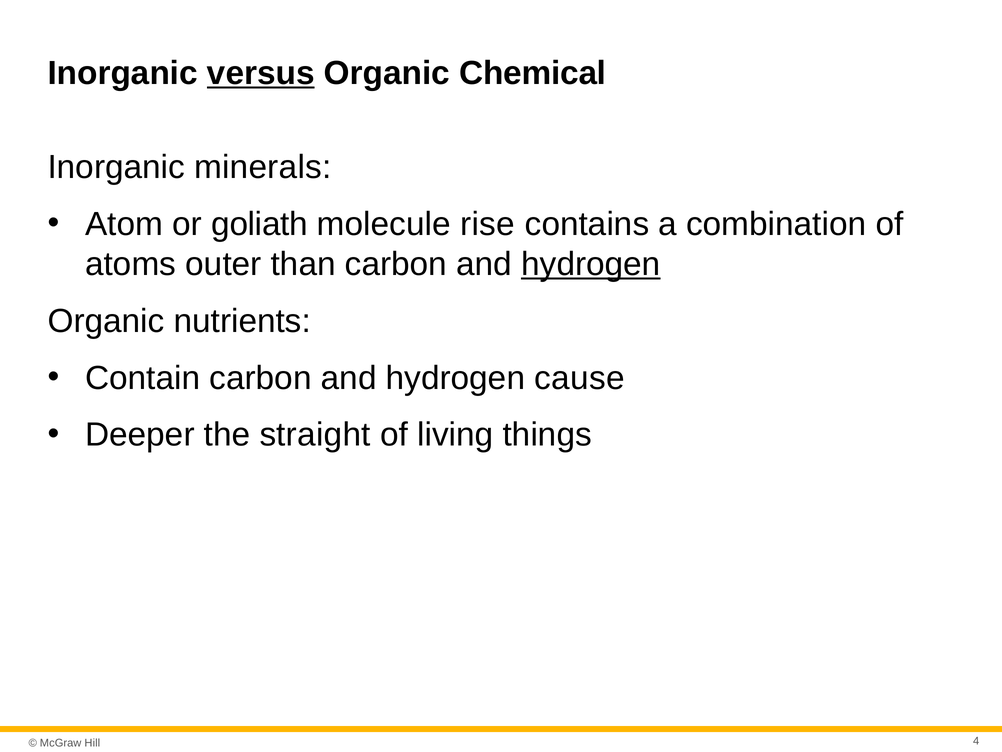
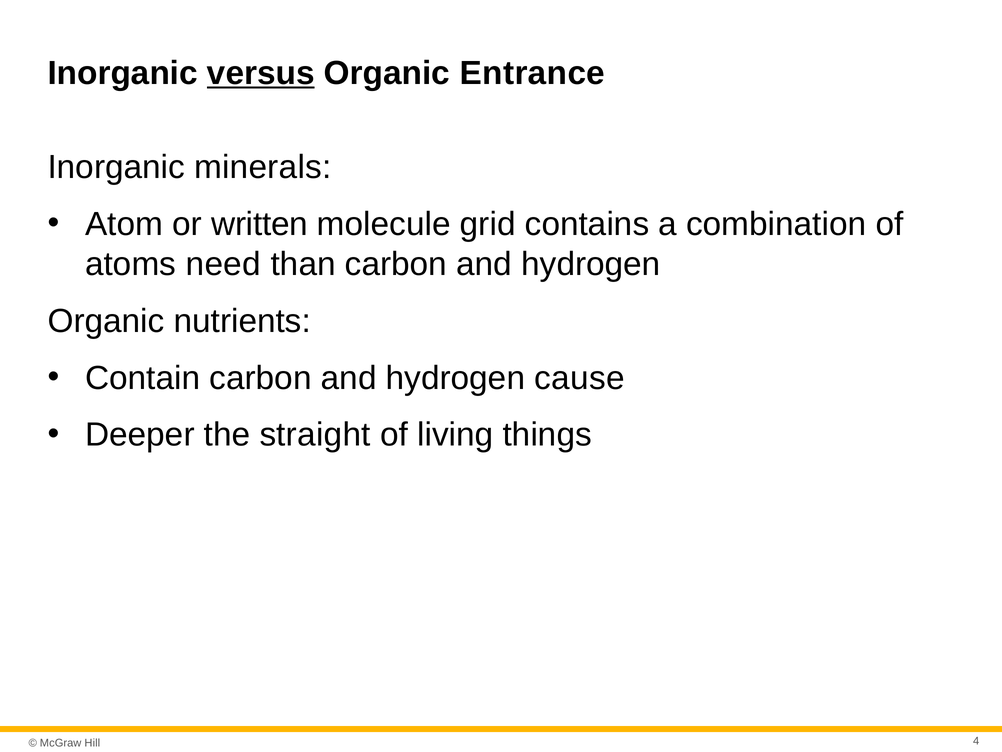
Chemical: Chemical -> Entrance (532, 73)
goliath: goliath -> written (260, 224)
rise: rise -> grid (488, 224)
outer: outer -> need (223, 264)
hydrogen underline: present -> none (591, 264)
